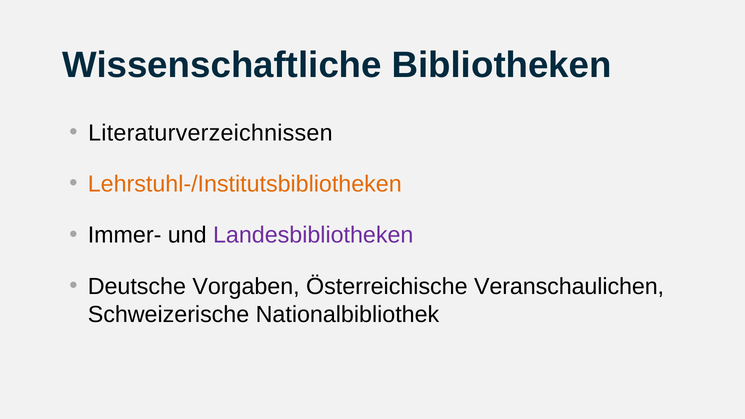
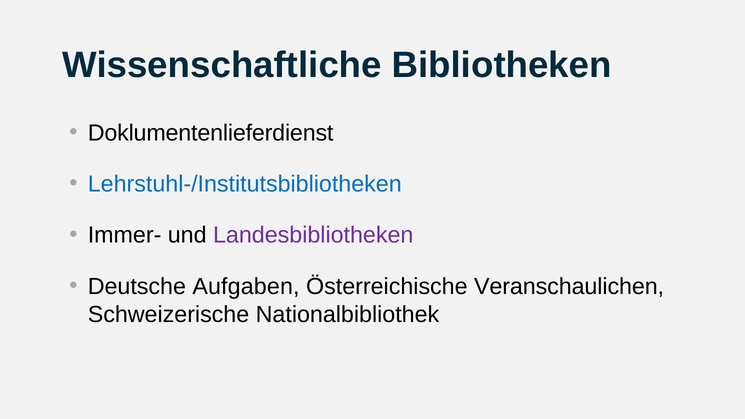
Literaturverzeichnissen: Literaturverzeichnissen -> Doklumentenlieferdienst (211, 133)
Lehrstuhl-/Institutsbibliotheken colour: orange -> blue (245, 184)
Vorgaben: Vorgaben -> Aufgaben (246, 287)
